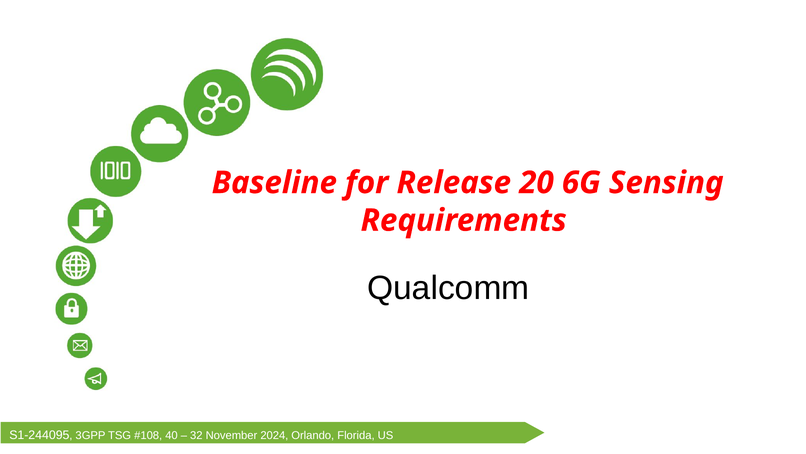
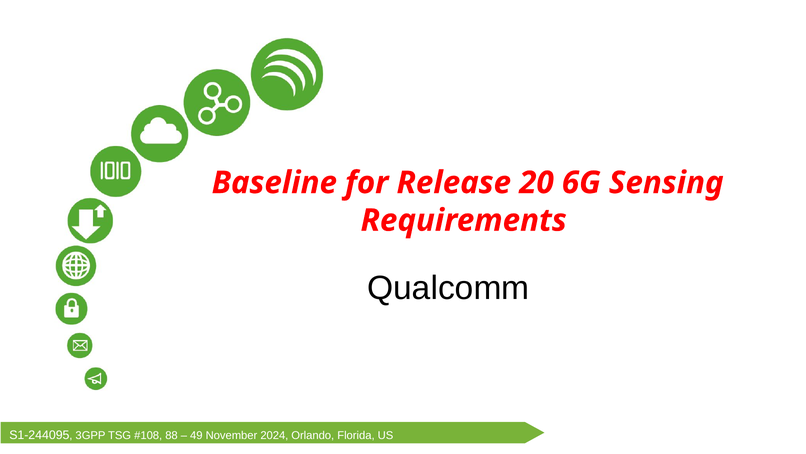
40: 40 -> 88 (171, 435)
32: 32 -> 49 (196, 435)
